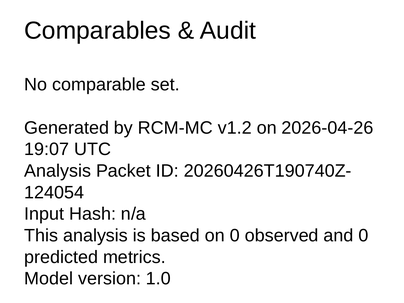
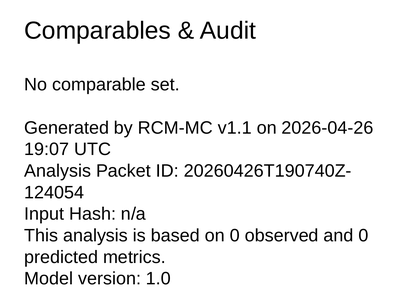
v1.2: v1.2 -> v1.1 (235, 128)
